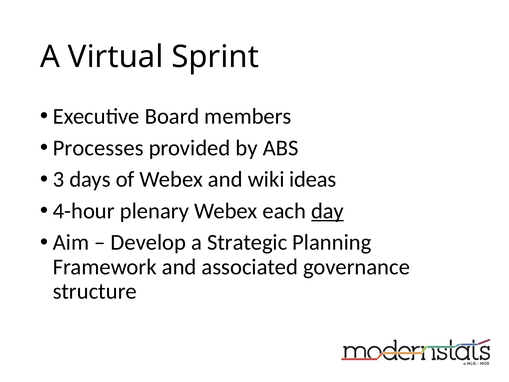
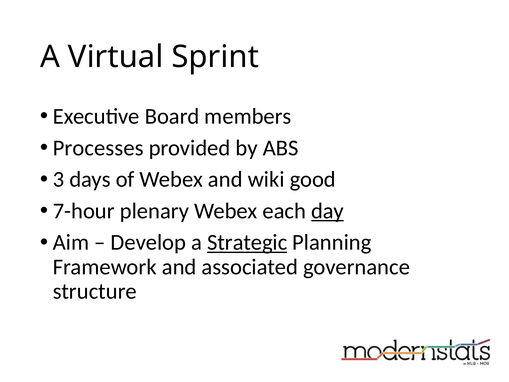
ideas: ideas -> good (313, 179)
4-hour: 4-hour -> 7-hour (84, 211)
Strategic underline: none -> present (247, 242)
